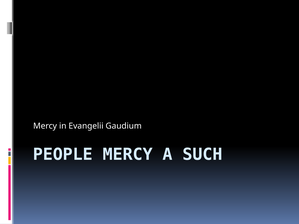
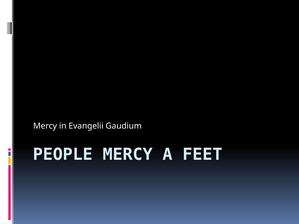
SUCH: SUCH -> FEET (203, 155)
